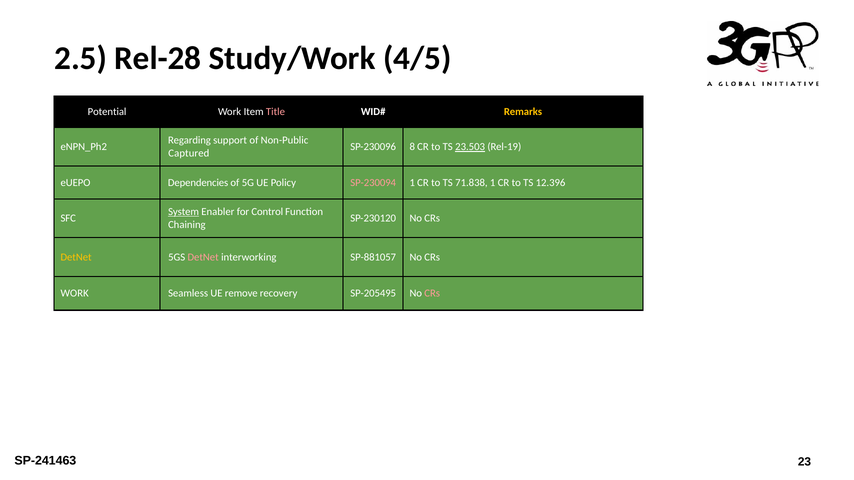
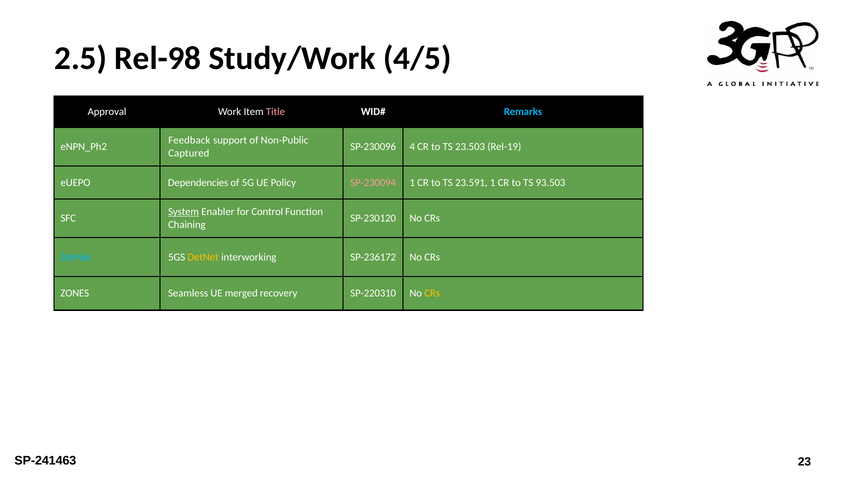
Rel-28: Rel-28 -> Rel-98 (158, 58)
Potential: Potential -> Approval (107, 112)
Remarks colour: yellow -> light blue (523, 112)
Regarding: Regarding -> Feedback (189, 140)
8: 8 -> 4 (412, 147)
23.503 underline: present -> none (470, 147)
71.838: 71.838 -> 23.591 (471, 183)
12.396: 12.396 -> 93.503 (551, 183)
DetNet colour: yellow -> light blue (76, 257)
DetNet colour: pink -> yellow (203, 257)
SP-881057: SP-881057 -> SP-236172 (373, 257)
WORK: WORK -> ZONES (75, 294)
remove: remove -> merged (241, 294)
SP-205495: SP-205495 -> SP-220310 (373, 294)
CRs colour: pink -> yellow (432, 294)
